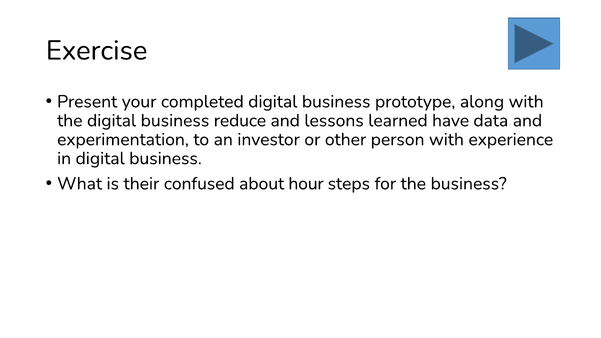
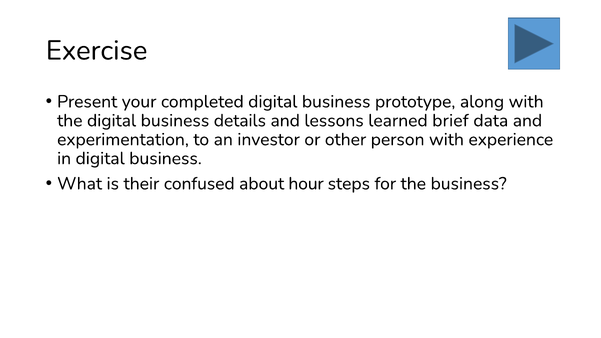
reduce: reduce -> details (240, 121)
have: have -> brief (450, 121)
